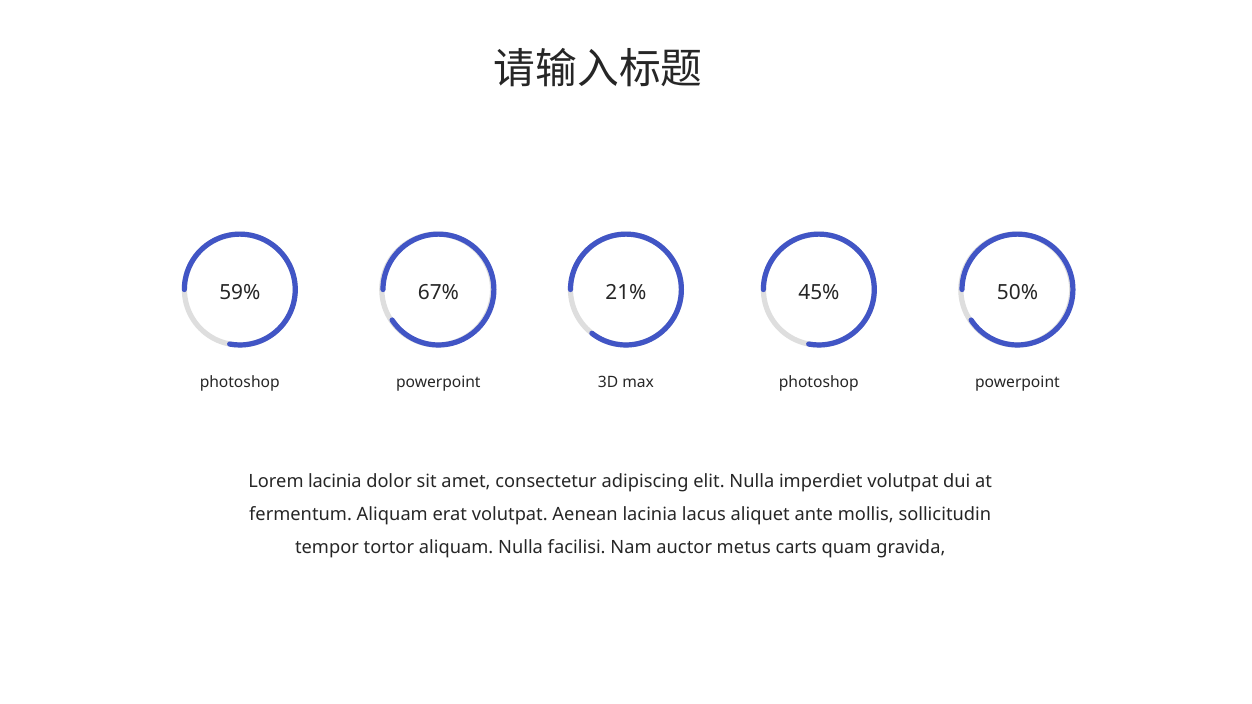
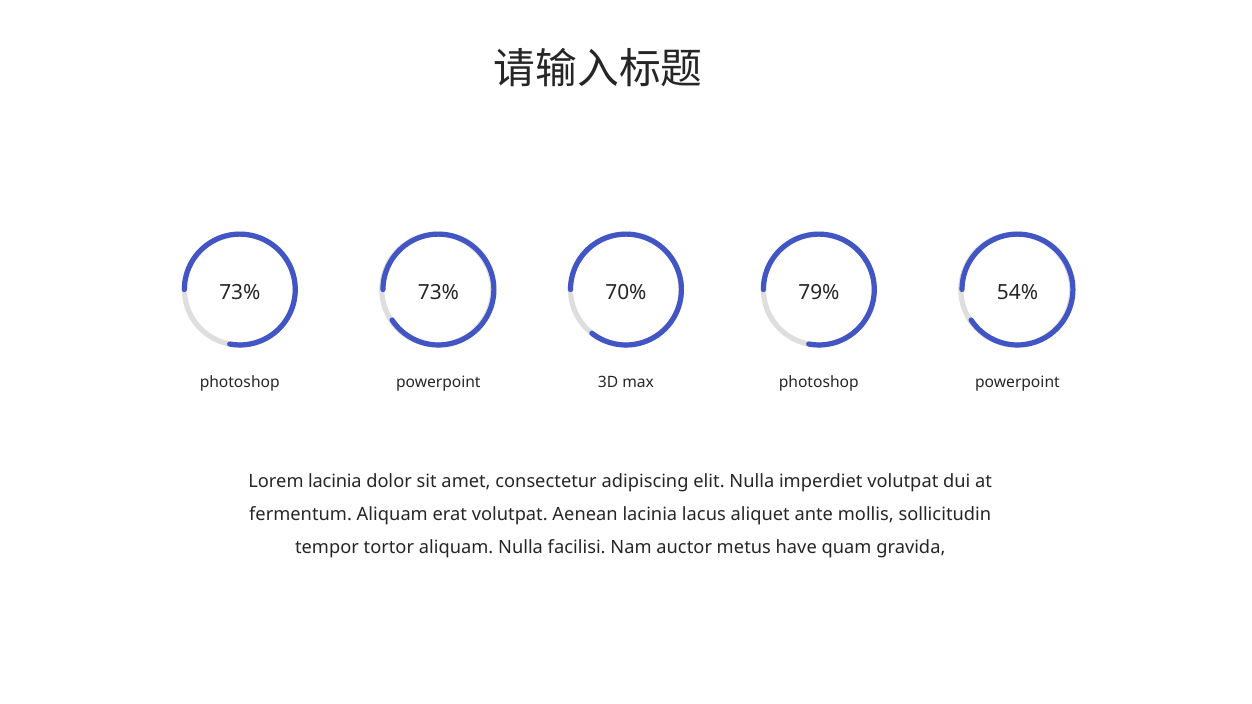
59%: 59% -> 73% (240, 293)
67%: 67% -> 73% (439, 293)
21%: 21% -> 70% (626, 293)
45%: 45% -> 79% (819, 293)
50%: 50% -> 54% (1018, 293)
carts: carts -> have (796, 548)
